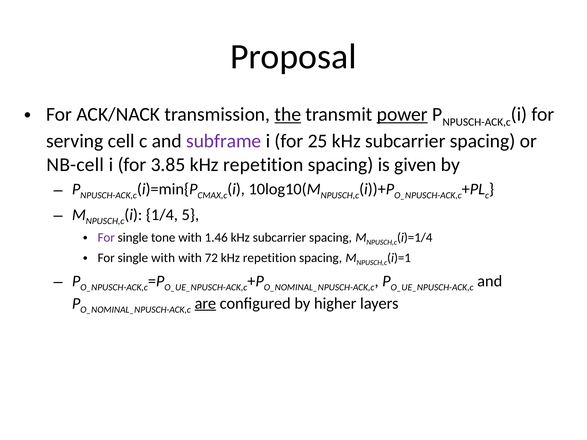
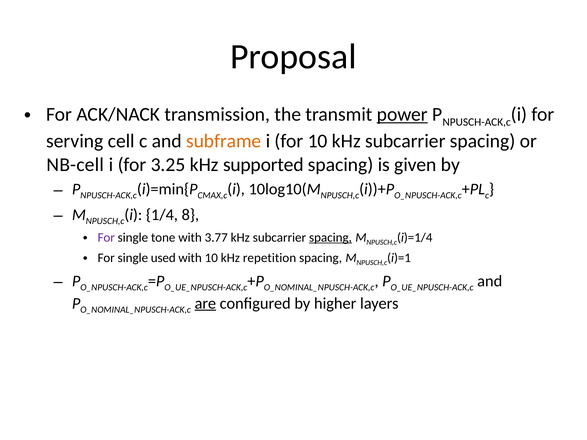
the underline: present -> none (288, 115)
subframe colour: purple -> orange (224, 141)
for 25: 25 -> 10 (318, 141)
3.85: 3.85 -> 3.25 (168, 165)
repetition: repetition -> supported (263, 165)
5: 5 -> 8 (190, 215)
1.46: 1.46 -> 3.77 (216, 238)
spacing underline: none -> present (330, 238)
single with: with -> used (163, 258)
with 72: 72 -> 10 (211, 258)
